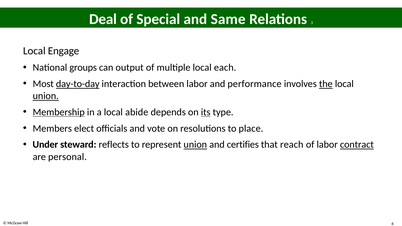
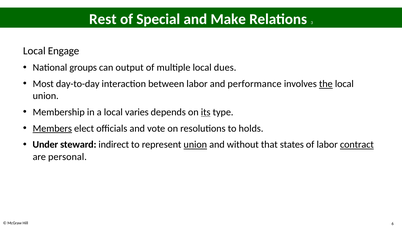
Deal: Deal -> Rest (103, 19)
Same: Same -> Make (228, 19)
each: each -> dues (225, 68)
day-to-day underline: present -> none (78, 84)
union underline: present -> none (46, 96)
Membership underline: present -> none (59, 112)
abide: abide -> varies (137, 112)
Members underline: none -> present (52, 128)
place: place -> holds (251, 128)
reflects: reflects -> indirect (114, 145)
certifies: certifies -> without (243, 145)
reach: reach -> states (292, 145)
